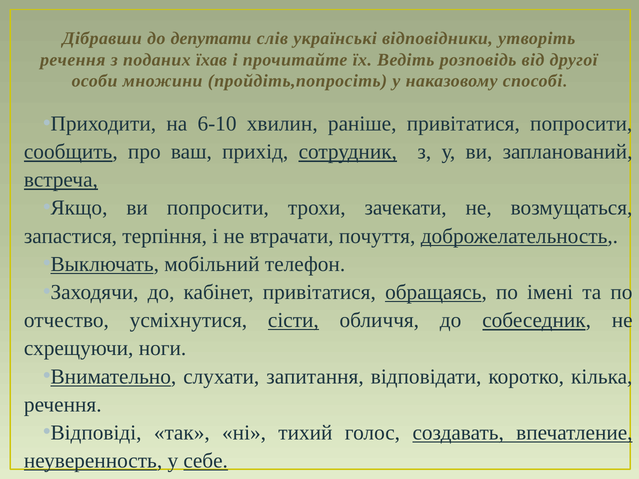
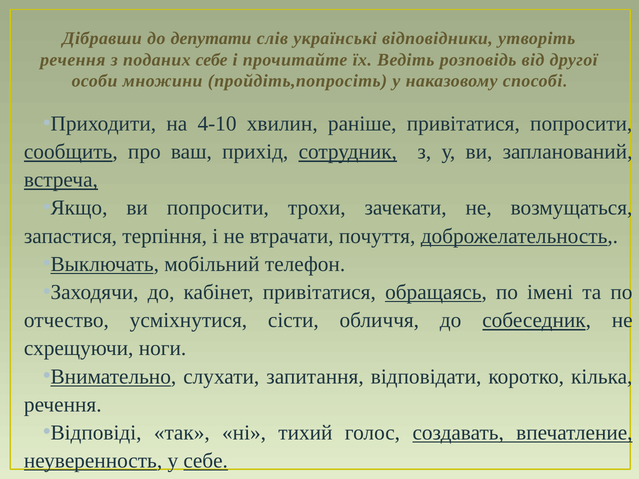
поданих їхав: їхав -> себе (212, 60)
6-10: 6-10 -> 4-10 (217, 124)
сісти underline: present -> none (293, 320)
